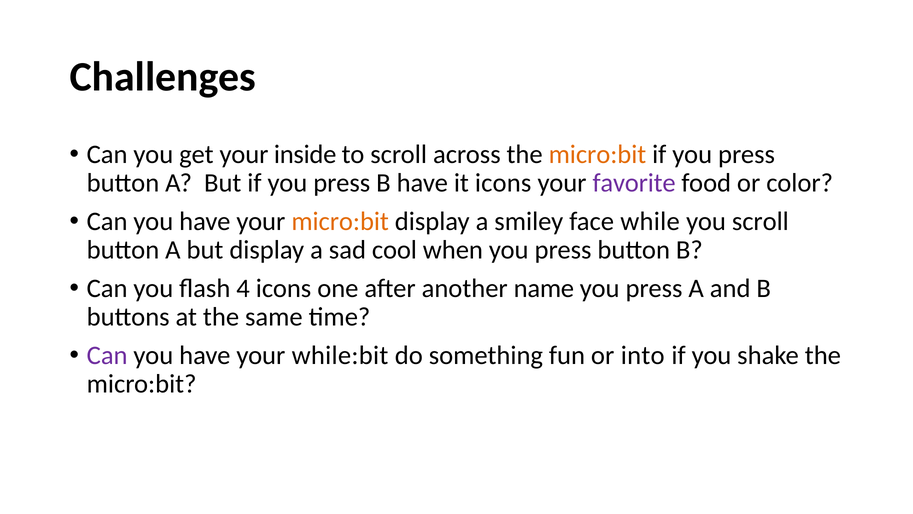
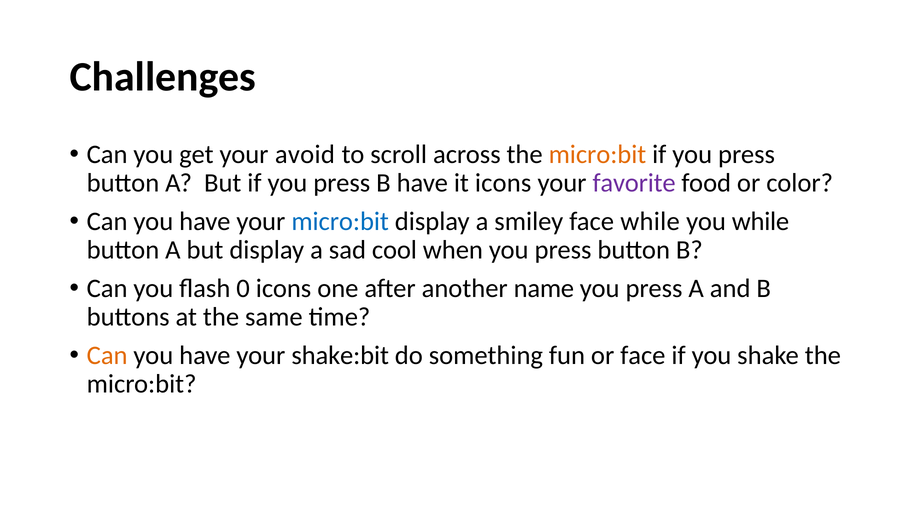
inside: inside -> avoid (305, 154)
micro:bit colour: orange -> blue (340, 221)
you scroll: scroll -> while (760, 221)
4: 4 -> 0 (243, 288)
Can colour: purple -> orange (107, 355)
while:bit: while:bit -> shake:bit (340, 355)
or into: into -> face (643, 355)
